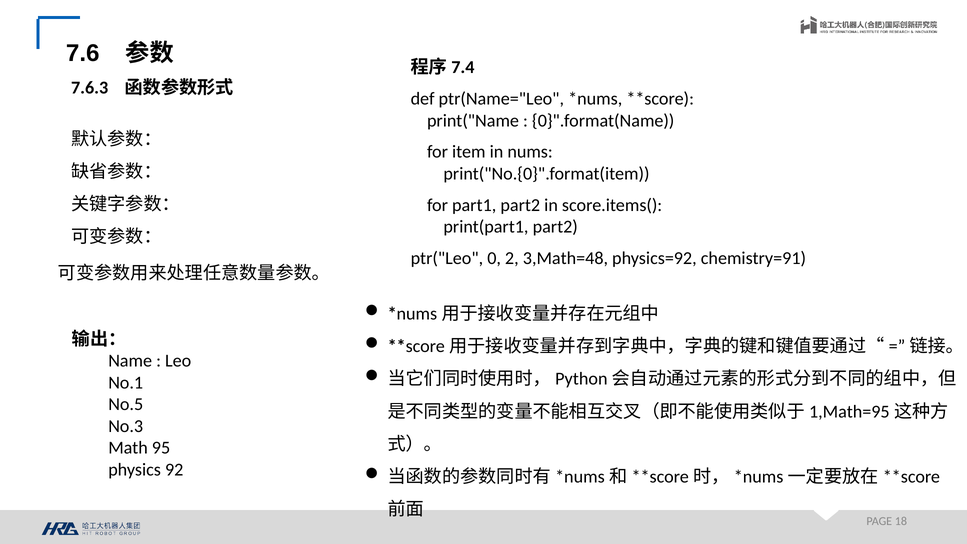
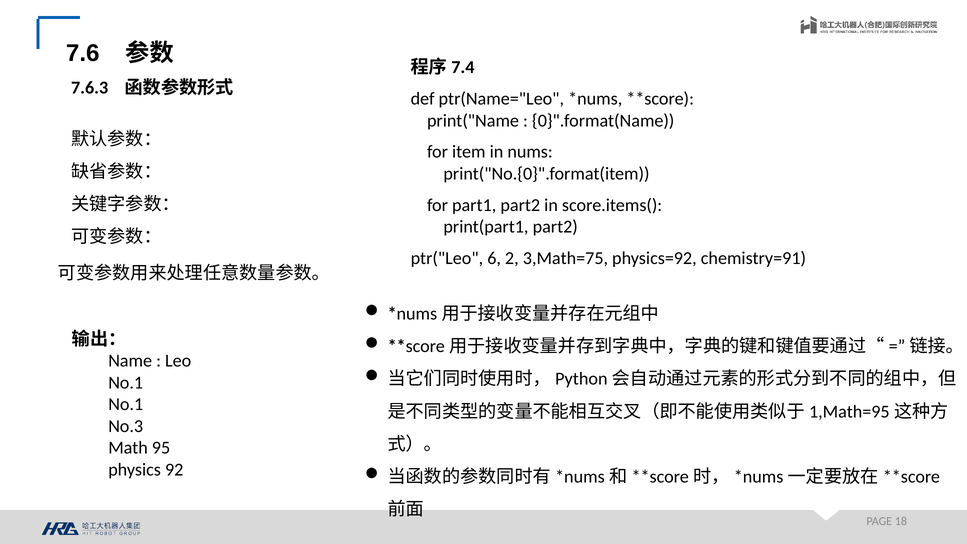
0: 0 -> 6 (494, 258)
3,Math=48: 3,Math=48 -> 3,Math=75 (565, 258)
No.5: No.5 -> No.1 (126, 404)
